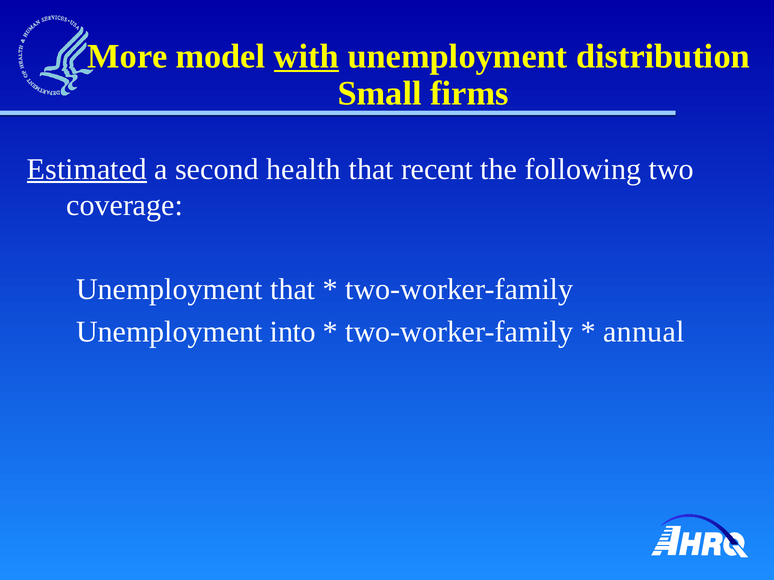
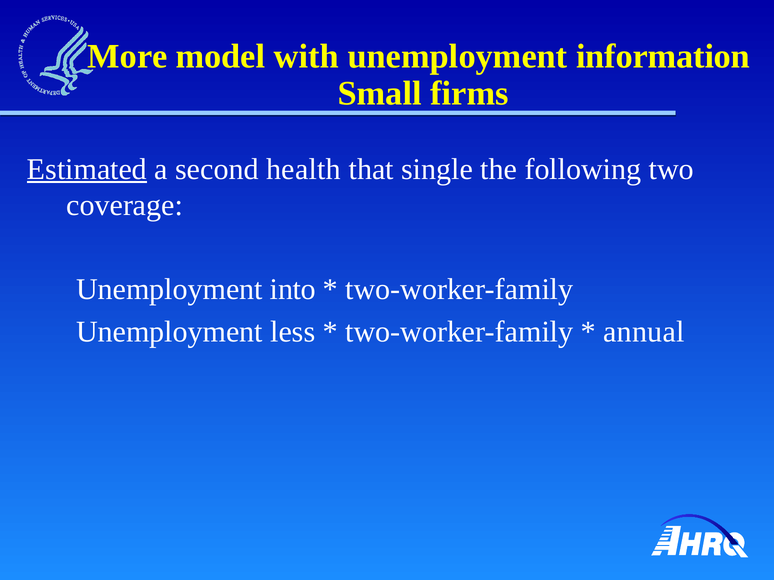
with underline: present -> none (306, 56)
distribution: distribution -> information (663, 56)
recent: recent -> single (437, 169)
Unemployment that: that -> into (293, 290)
into: into -> less (293, 332)
